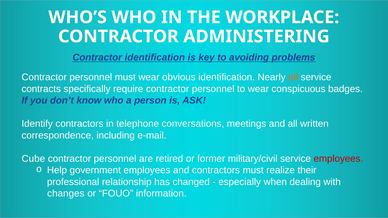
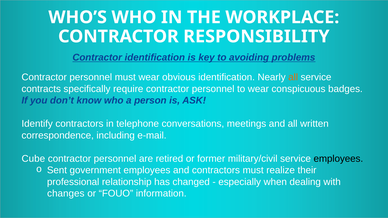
ADMINISTERING: ADMINISTERING -> RESPONSIBILITY (256, 37)
employees colour: red -> black (338, 159)
Help: Help -> Sent (57, 170)
